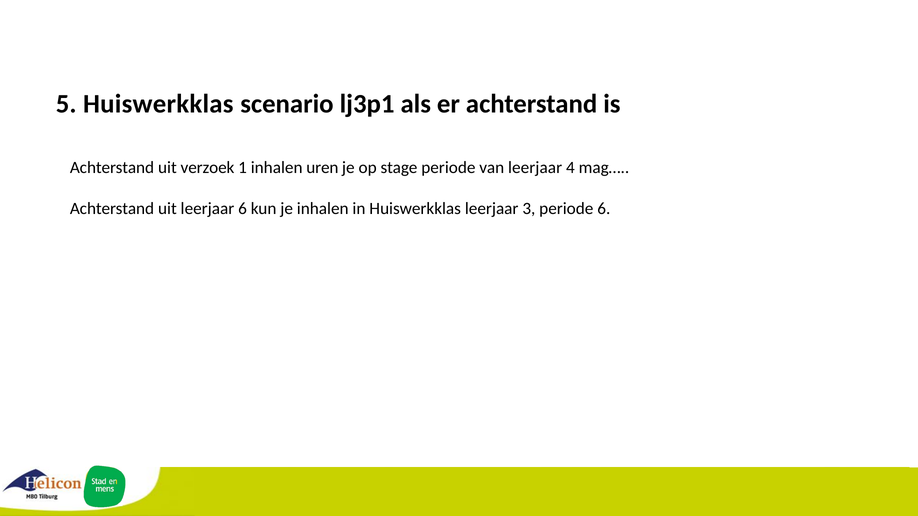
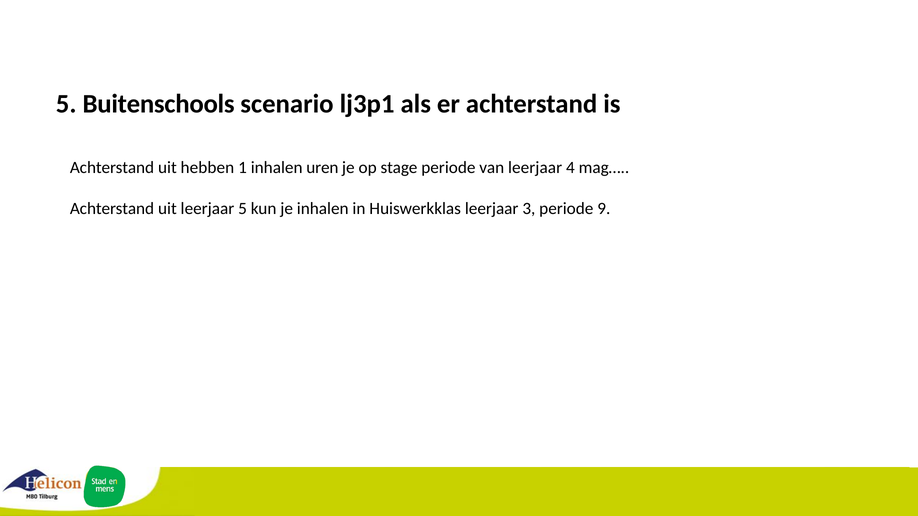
5 Huiswerkklas: Huiswerkklas -> Buitenschools (159, 104)
verzoek: verzoek -> hebben (207, 168)
leerjaar 6: 6 -> 5 (243, 209)
periode 6: 6 -> 9 (604, 209)
